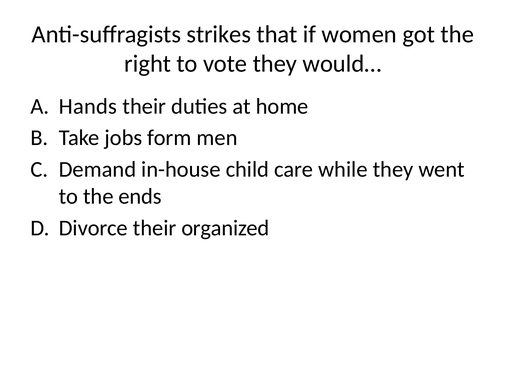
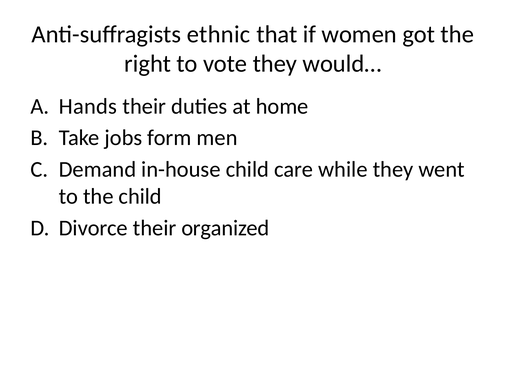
strikes: strikes -> ethnic (219, 34)
the ends: ends -> child (140, 196)
